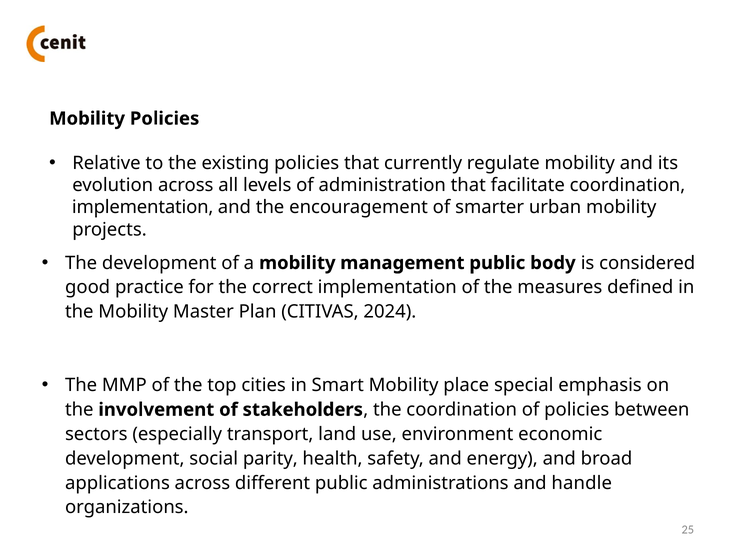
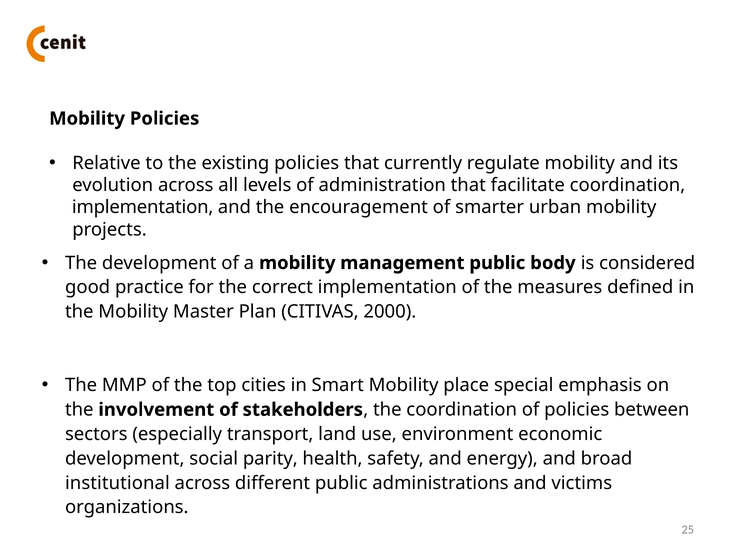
2024: 2024 -> 2000 (390, 312)
applications: applications -> institutional (117, 484)
handle: handle -> victims (582, 484)
